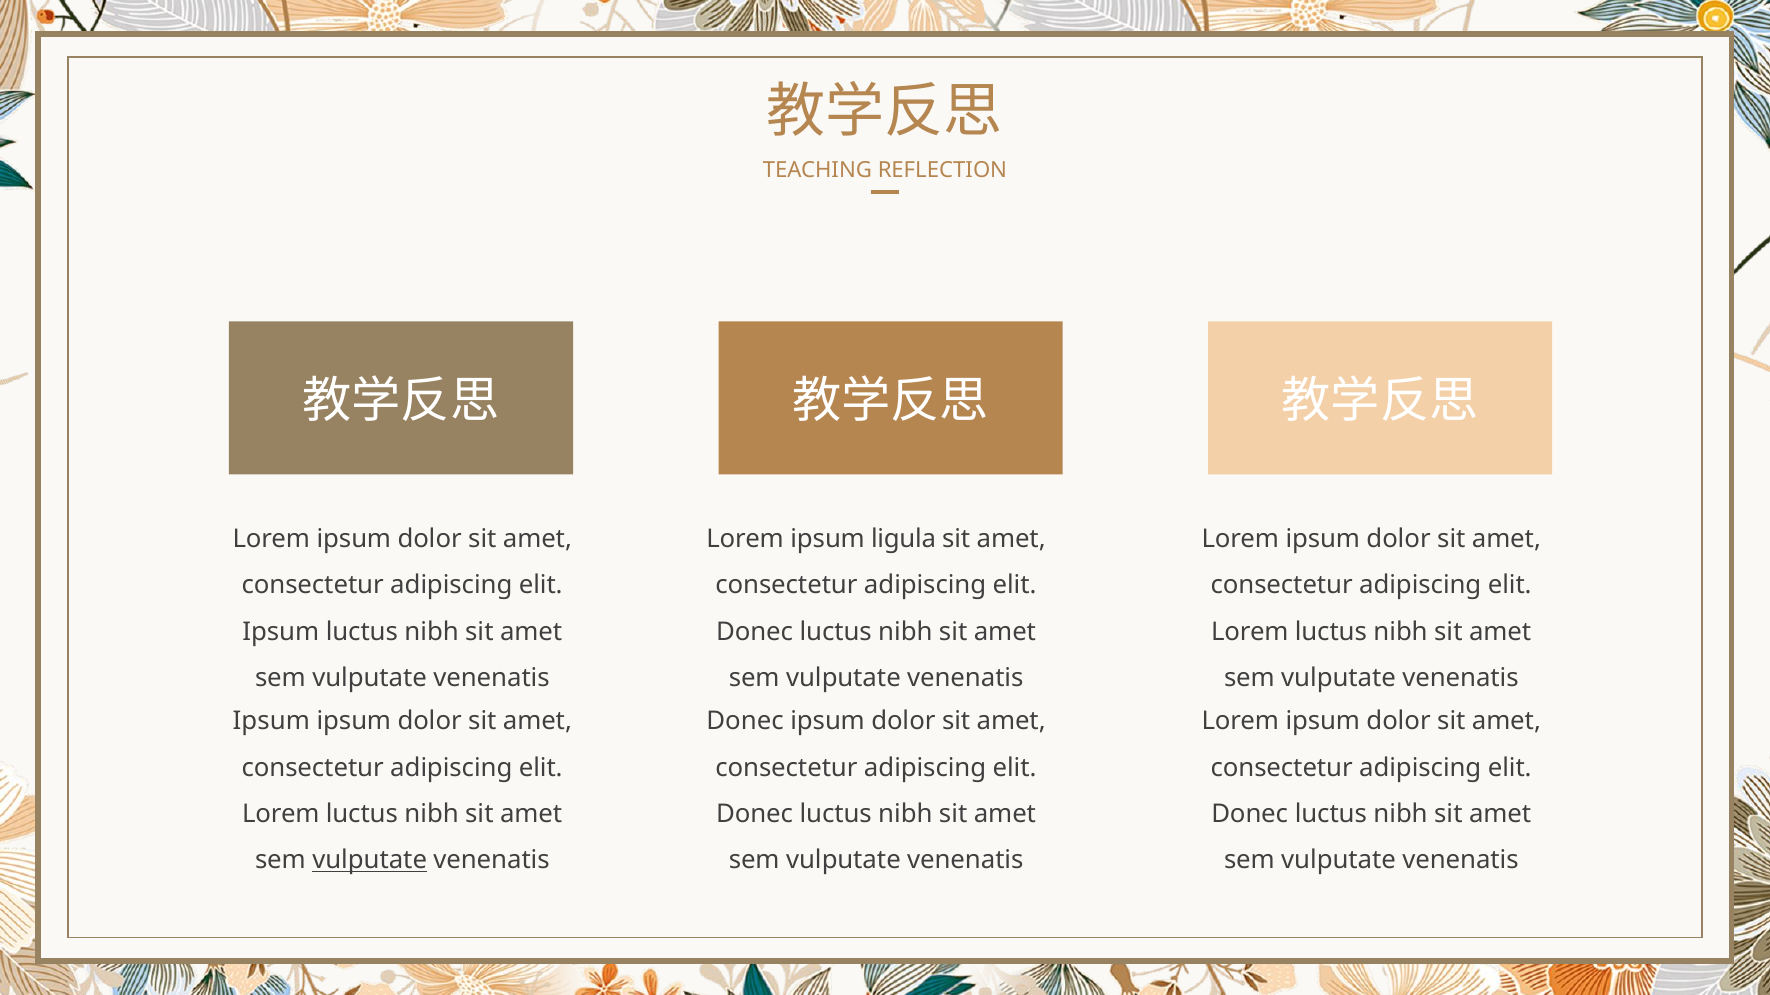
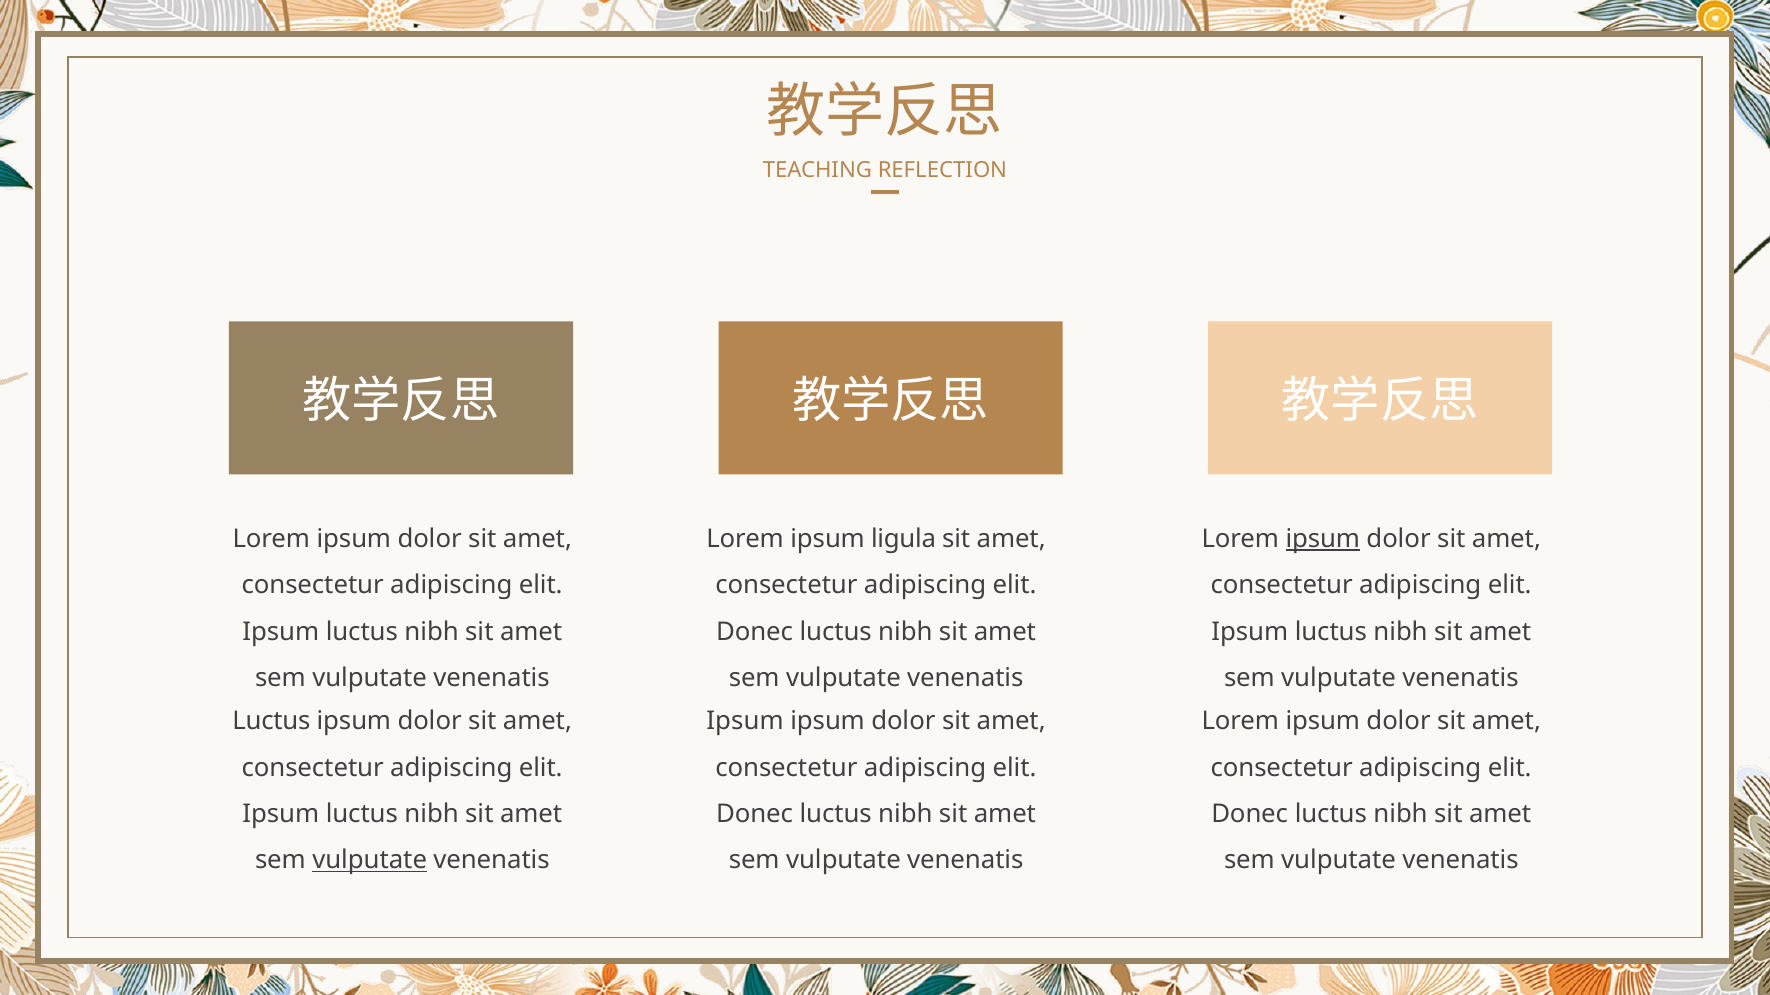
ipsum underline: none -> present (1323, 539)
Lorem: Lorem -> Ipsum (1250, 632)
Ipsum: Ipsum -> Luctus (271, 722)
Donec: Donec -> Ipsum (745, 722)
Lorem: Lorem -> Ipsum (281, 815)
